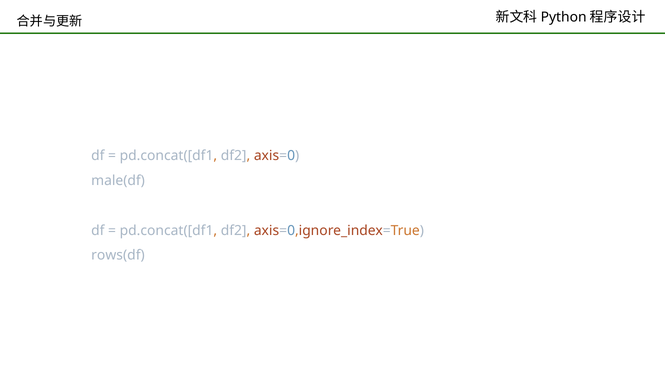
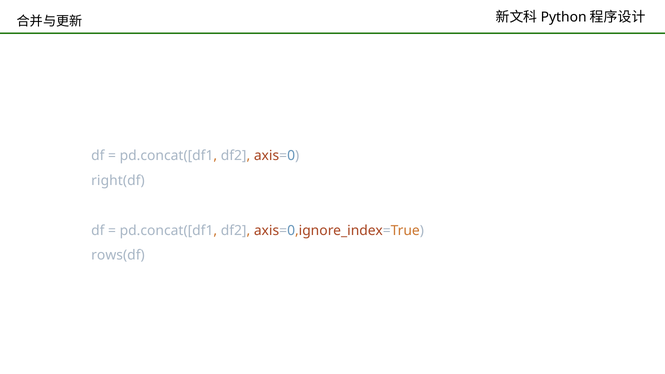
male(df: male(df -> right(df (118, 181)
